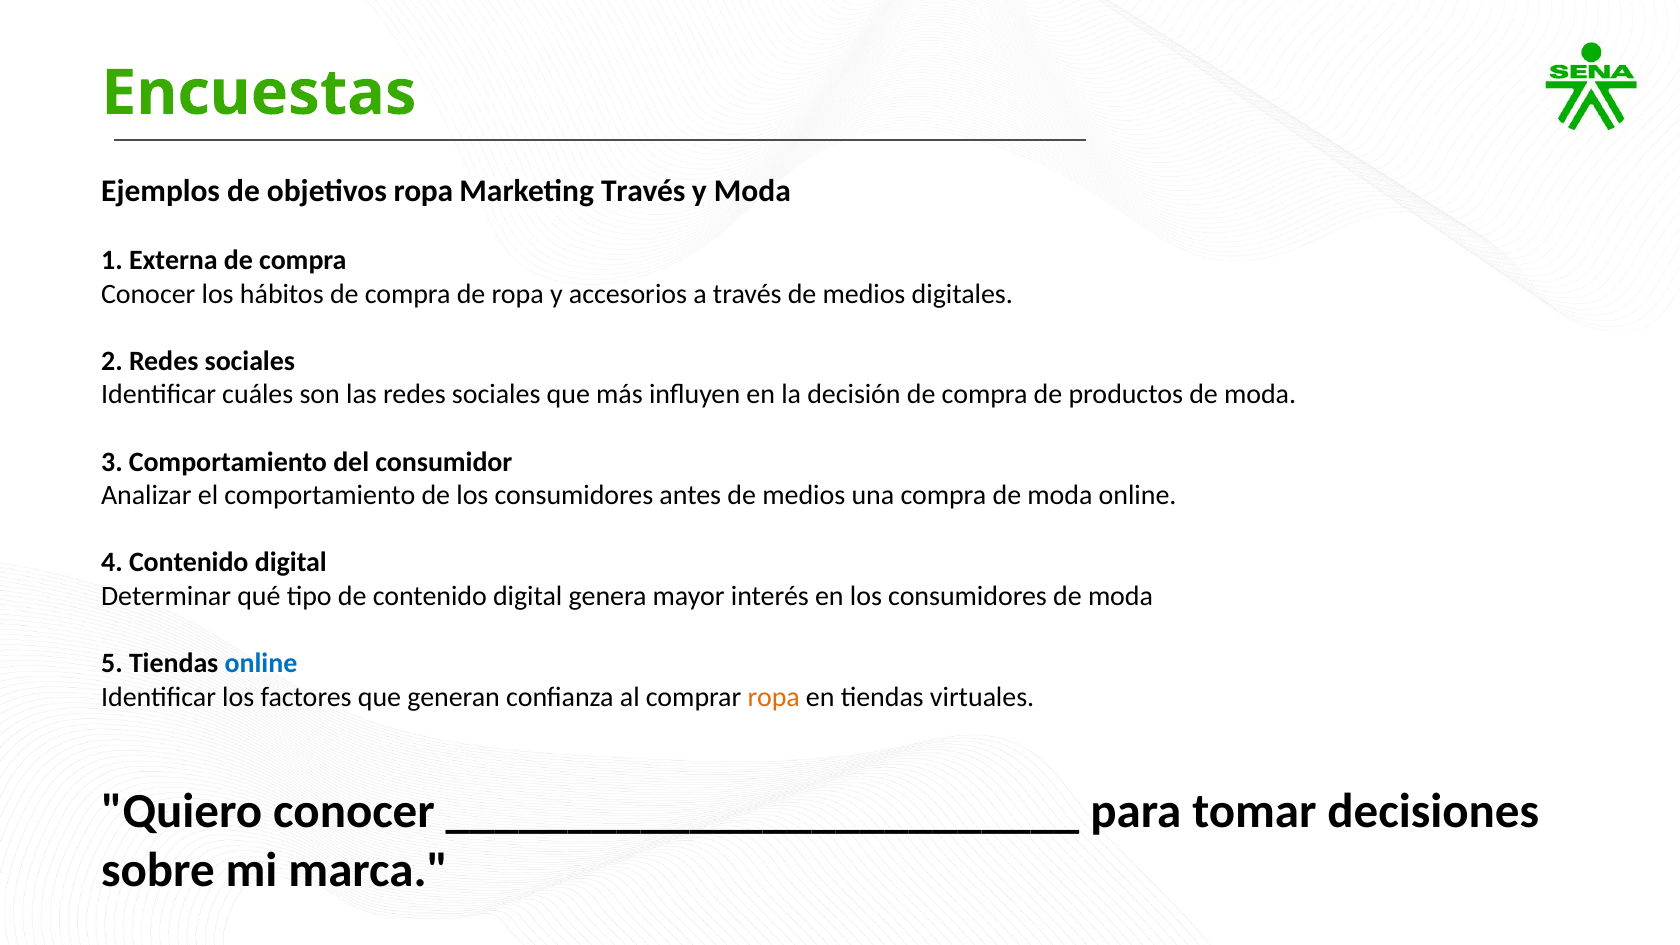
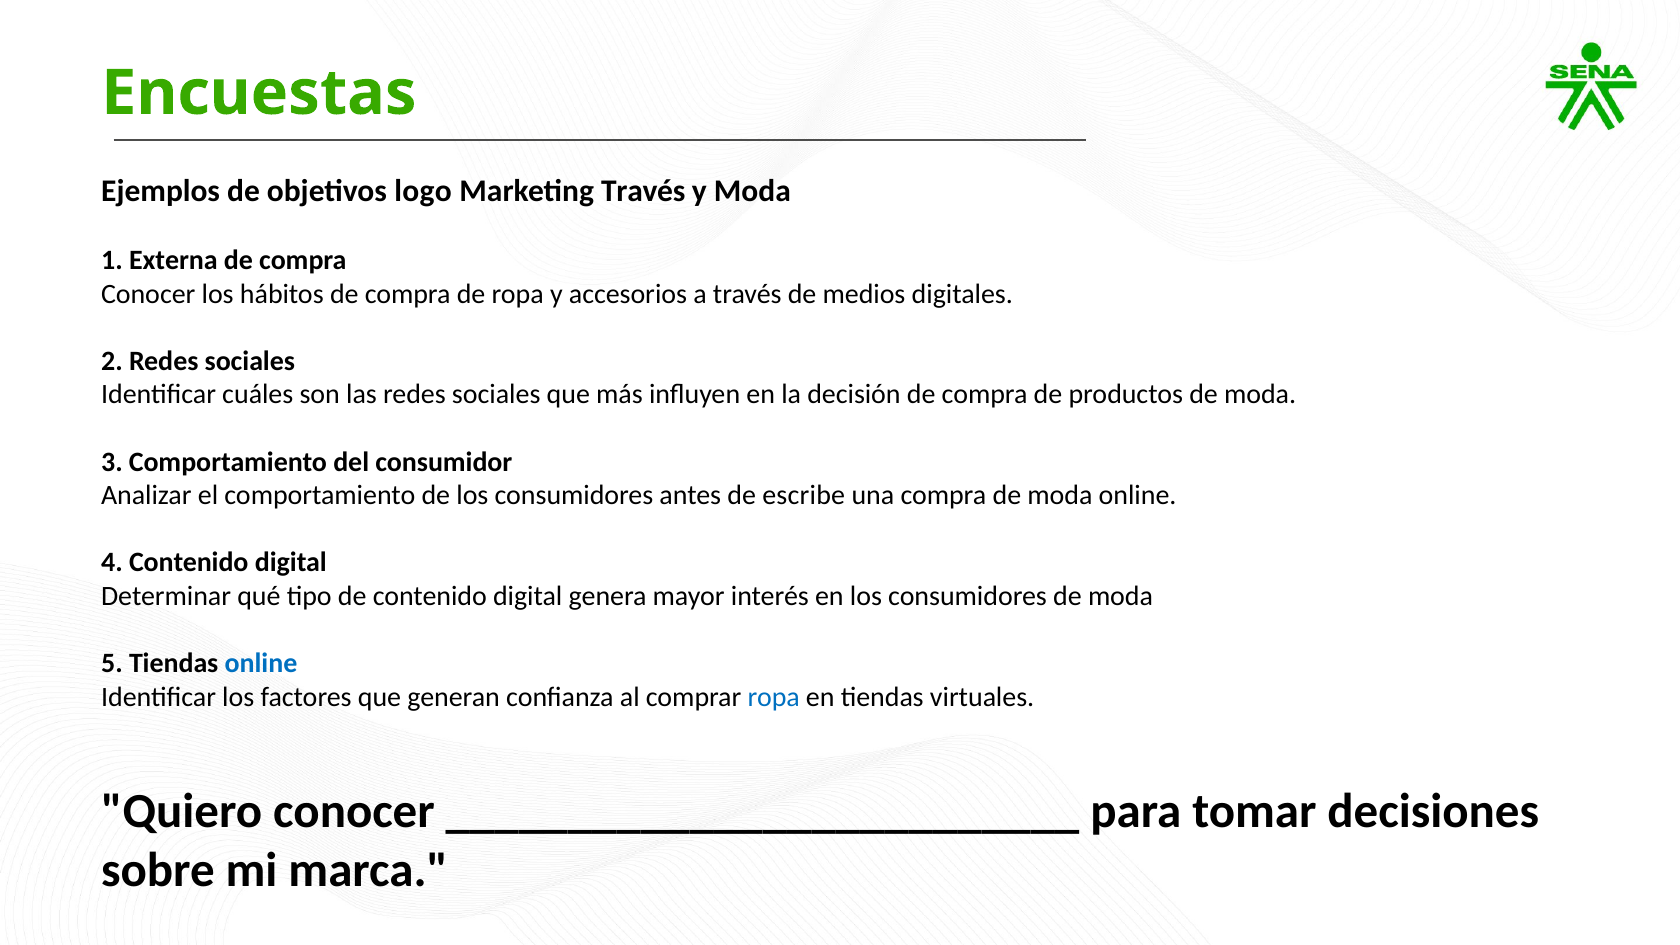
objetivos ropa: ropa -> logo (423, 191)
antes de medios: medios -> escribe (804, 495)
ropa colour: orange -> blue (774, 697)
